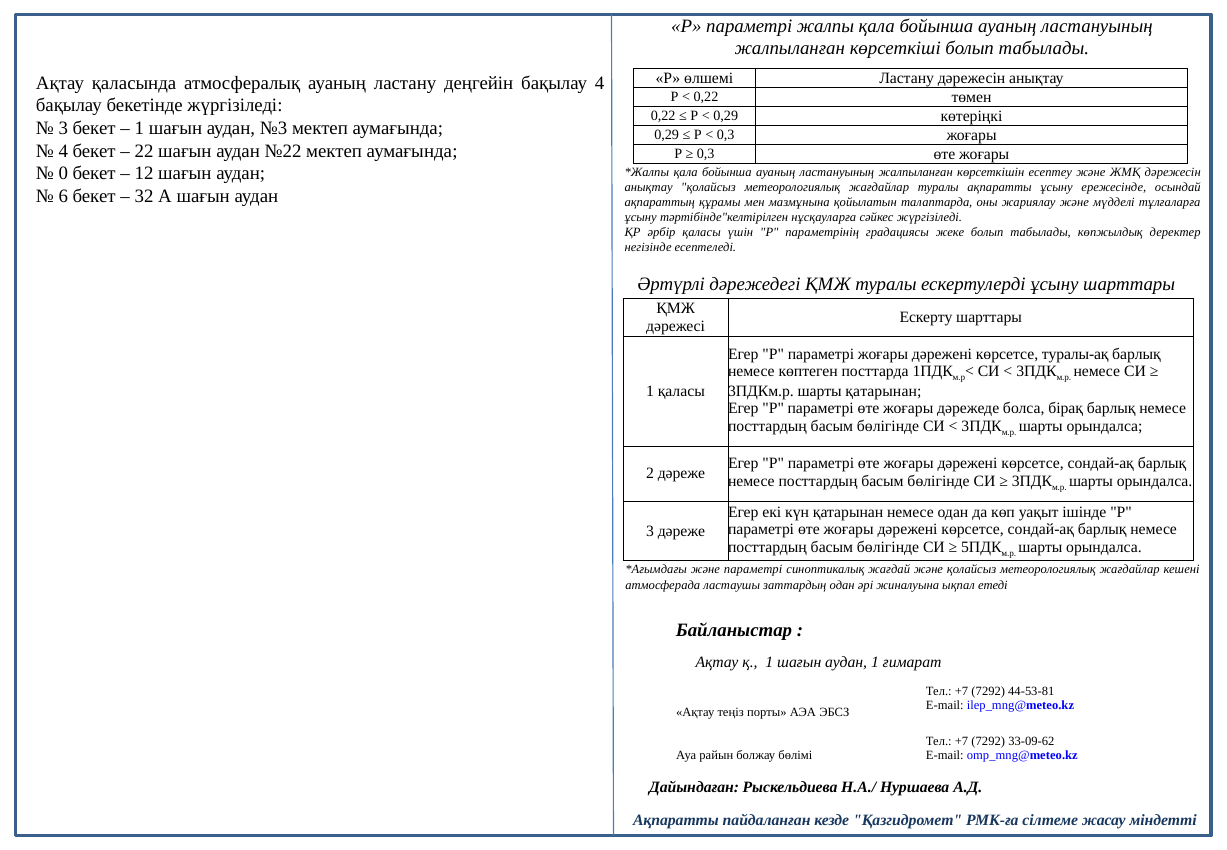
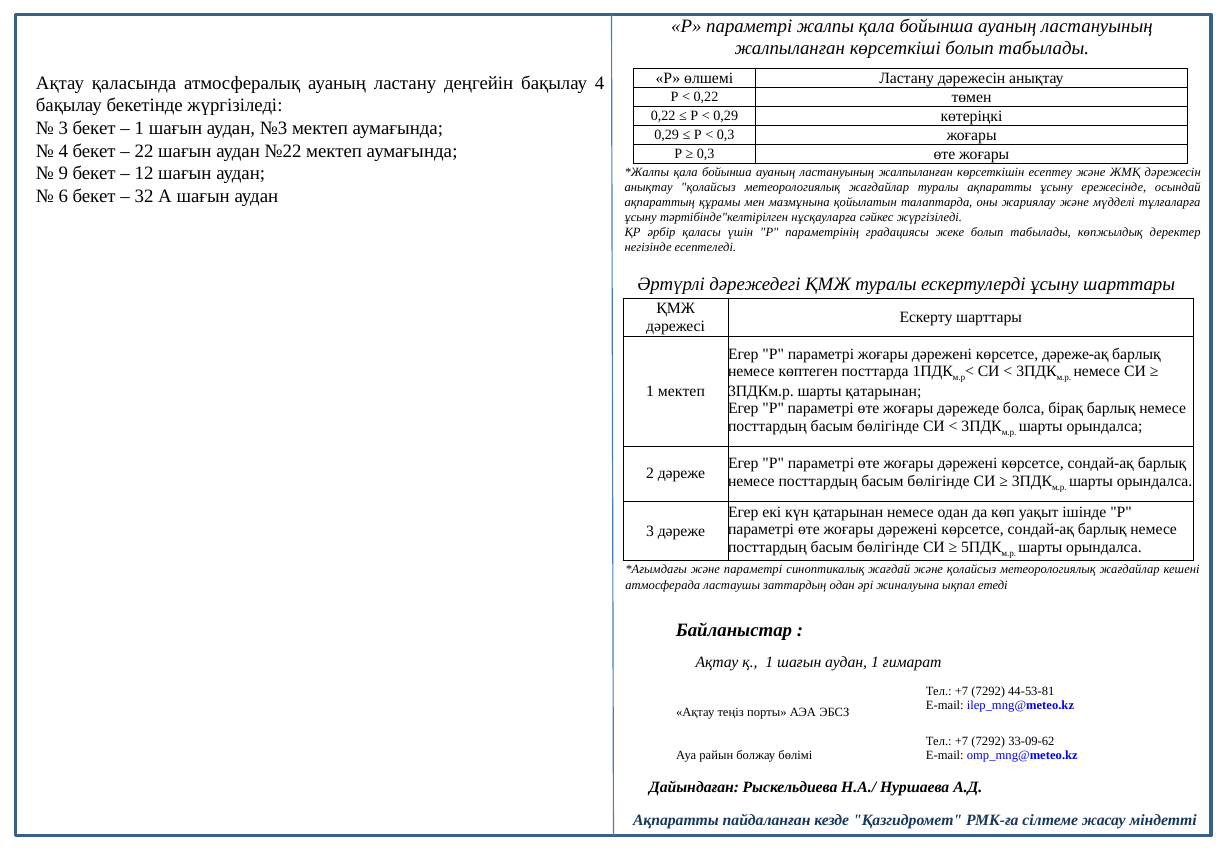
0: 0 -> 9 (63, 174)
туралы-ақ: туралы-ақ -> дәреже-ақ (1075, 354)
1 қаласы: қаласы -> мектеп (681, 391)
